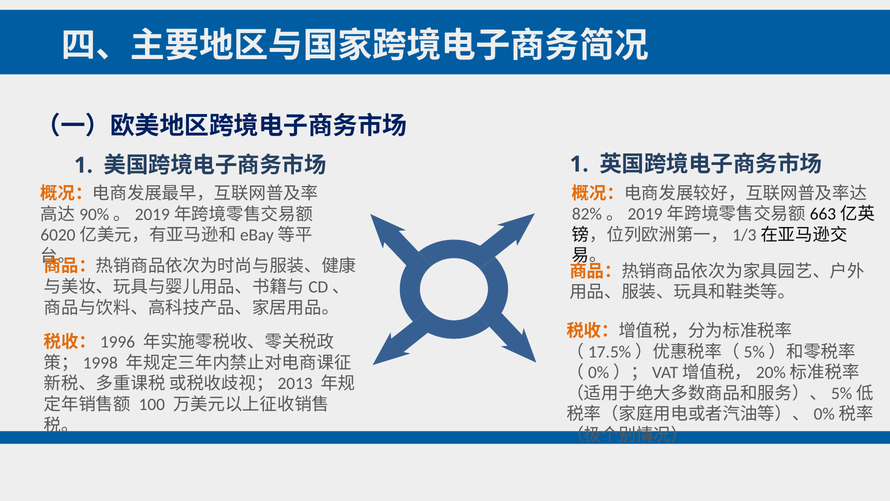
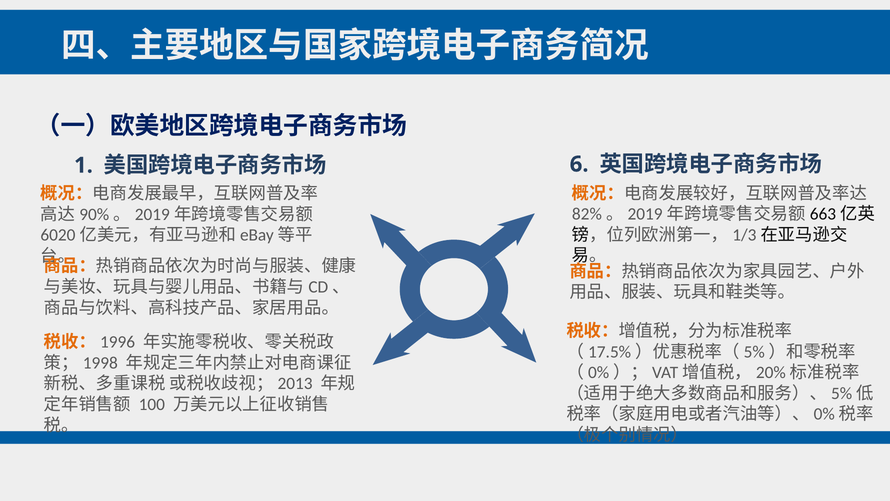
1: 1 -> 6 (579, 164)
